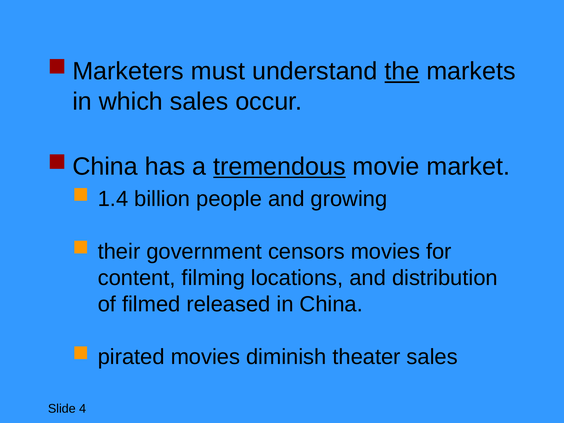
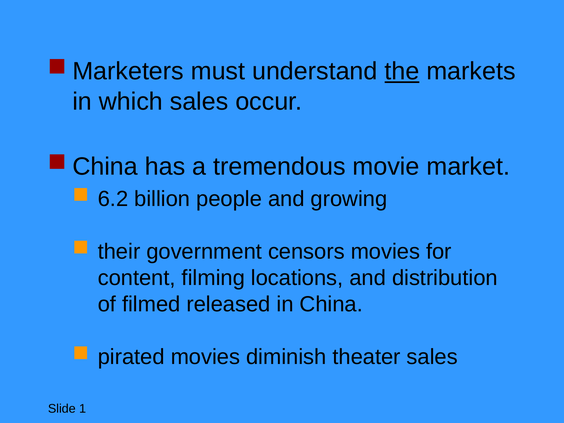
tremendous underline: present -> none (279, 167)
1.4: 1.4 -> 6.2 (113, 199)
4: 4 -> 1 (83, 409)
